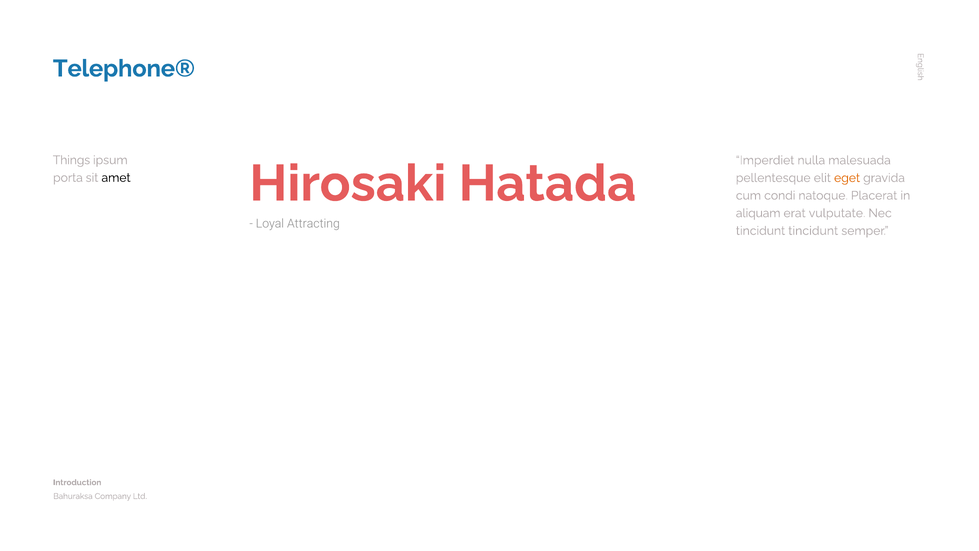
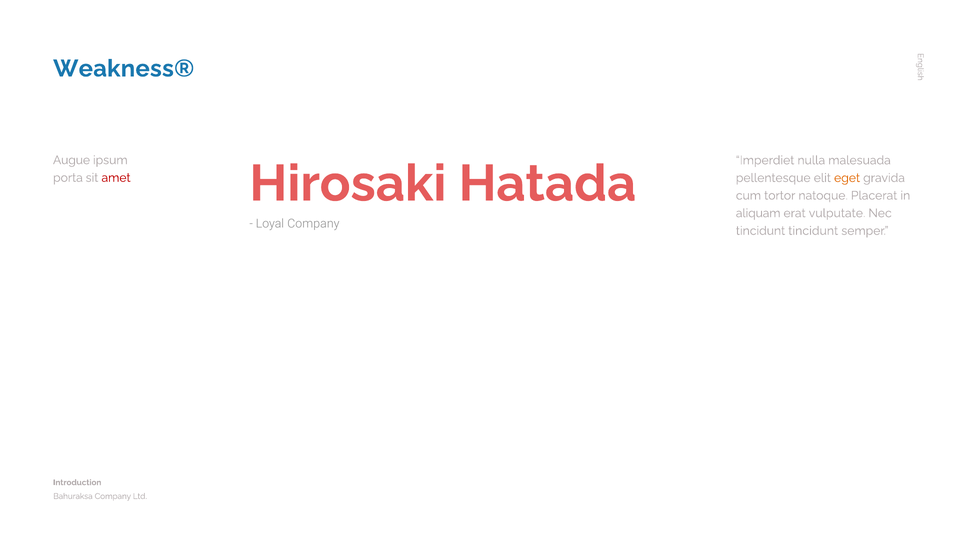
Telephone®: Telephone® -> Weakness® (124, 69)
Things: Things -> Augue (72, 160)
amet colour: black -> red (116, 178)
condi: condi -> tortor (780, 195)
Loyal Attracting: Attracting -> Company (313, 223)
